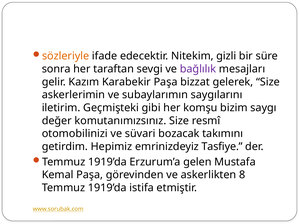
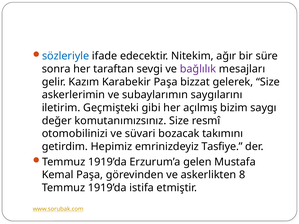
sözleriyle colour: orange -> blue (66, 56)
gizli: gizli -> ağır (226, 56)
komşu: komşu -> açılmış (200, 108)
